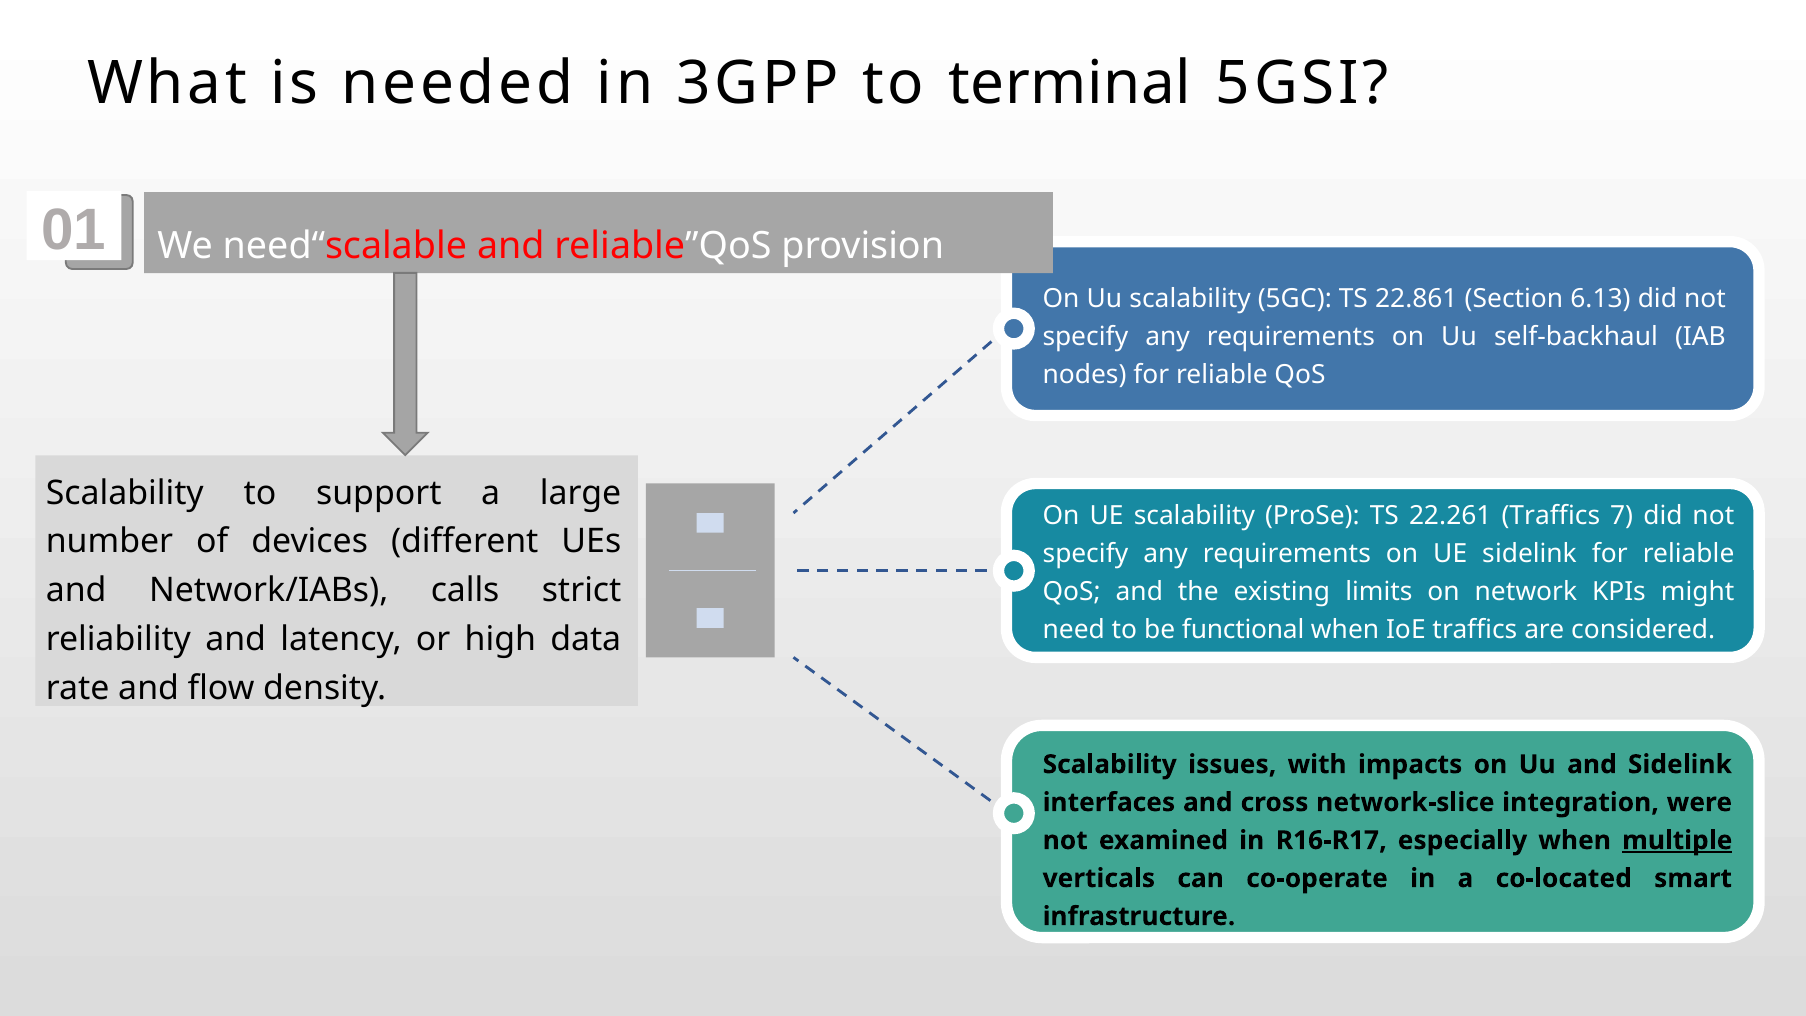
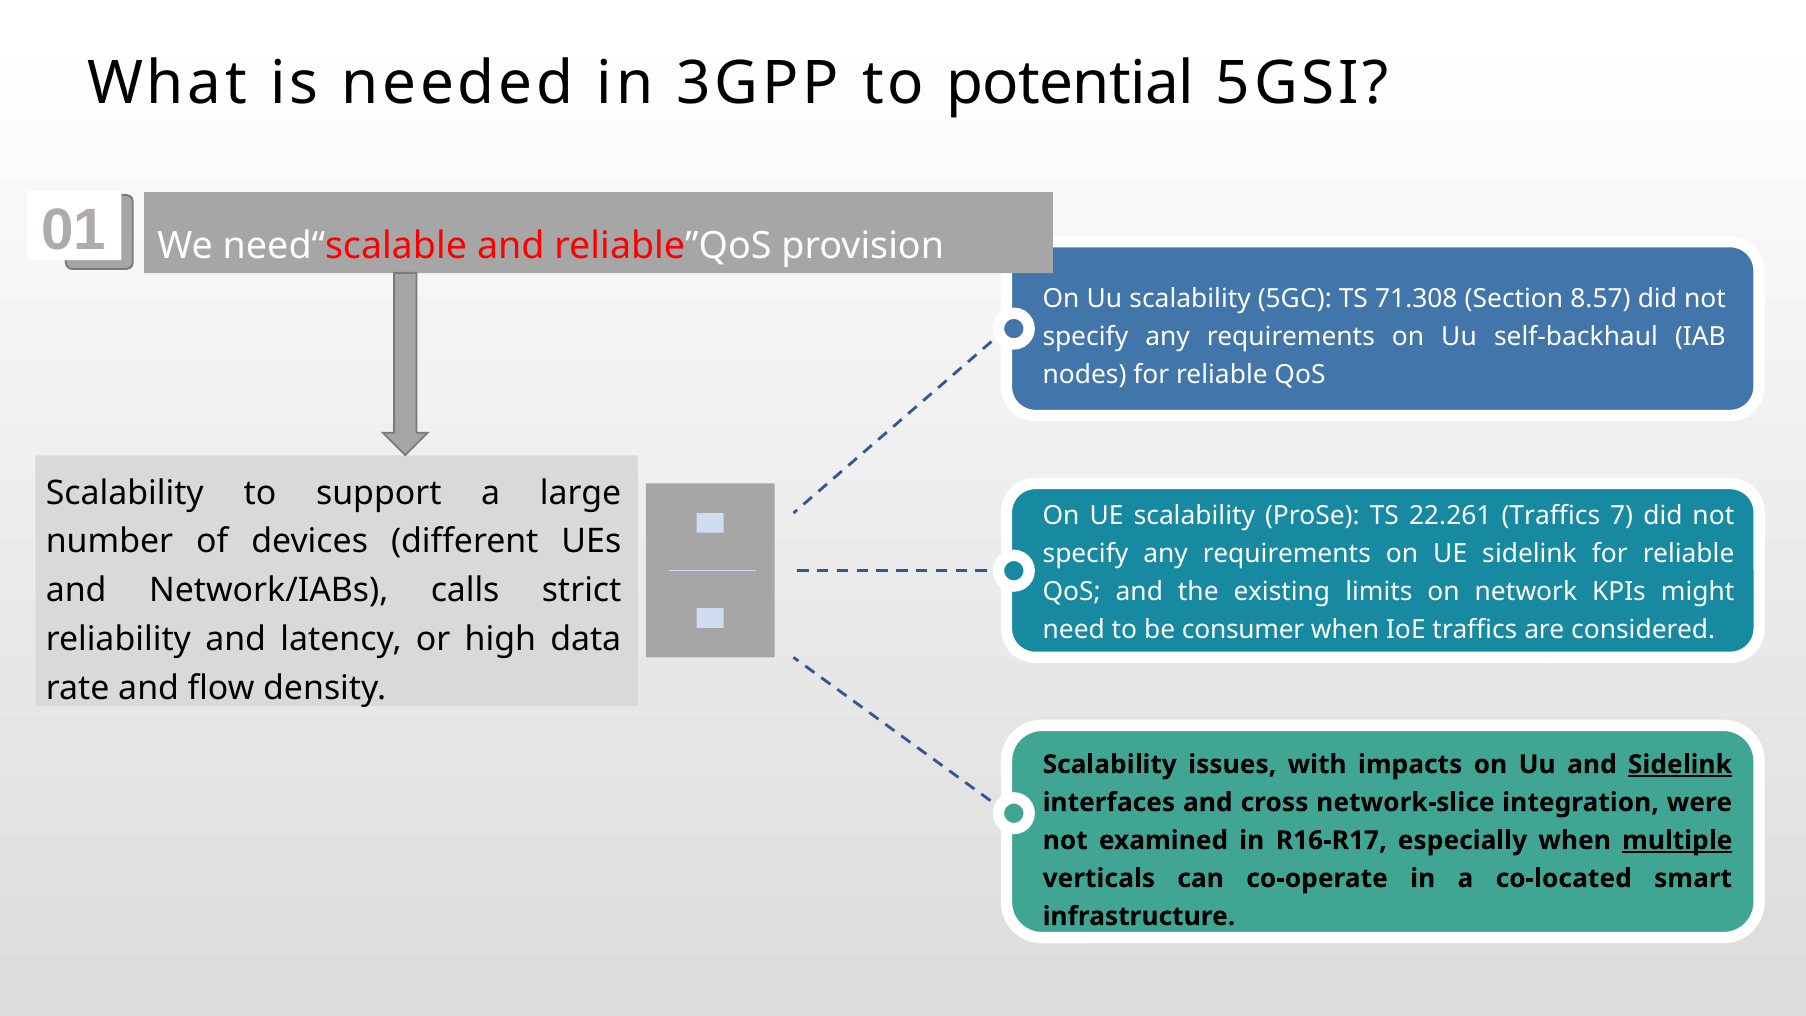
terminal: terminal -> potential (1070, 84)
22.861: 22.861 -> 71.308 (1416, 299)
6.13: 6.13 -> 8.57 (1601, 299)
functional: functional -> consumer (1243, 630)
Sidelink underline: none -> present (1680, 764)
